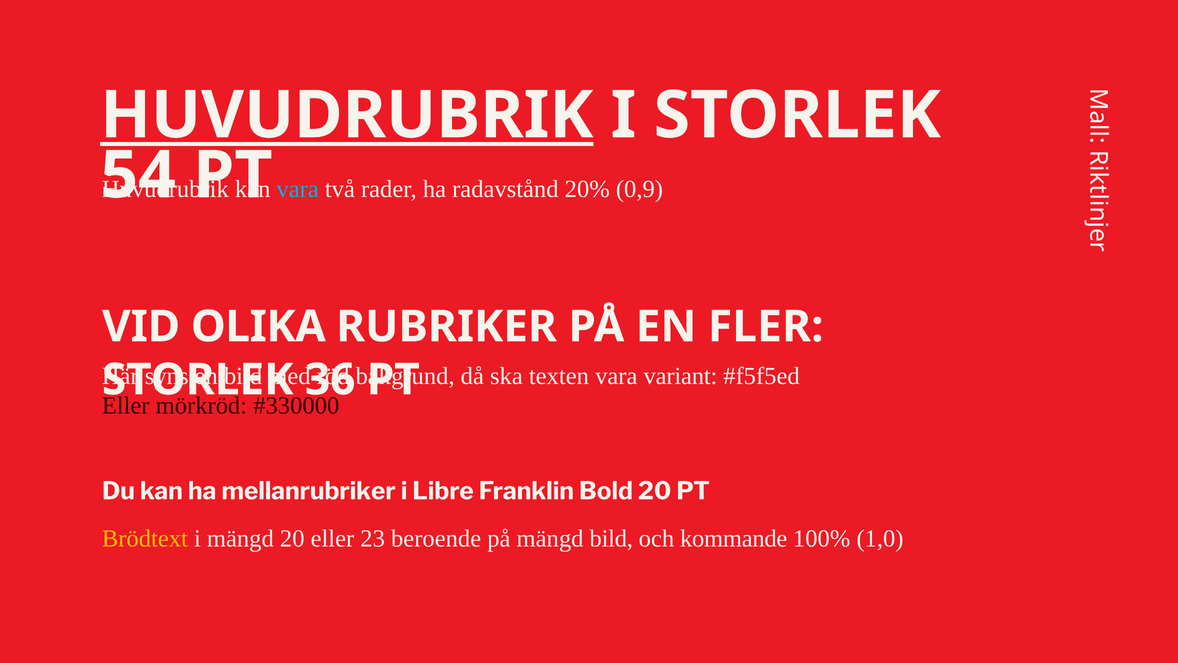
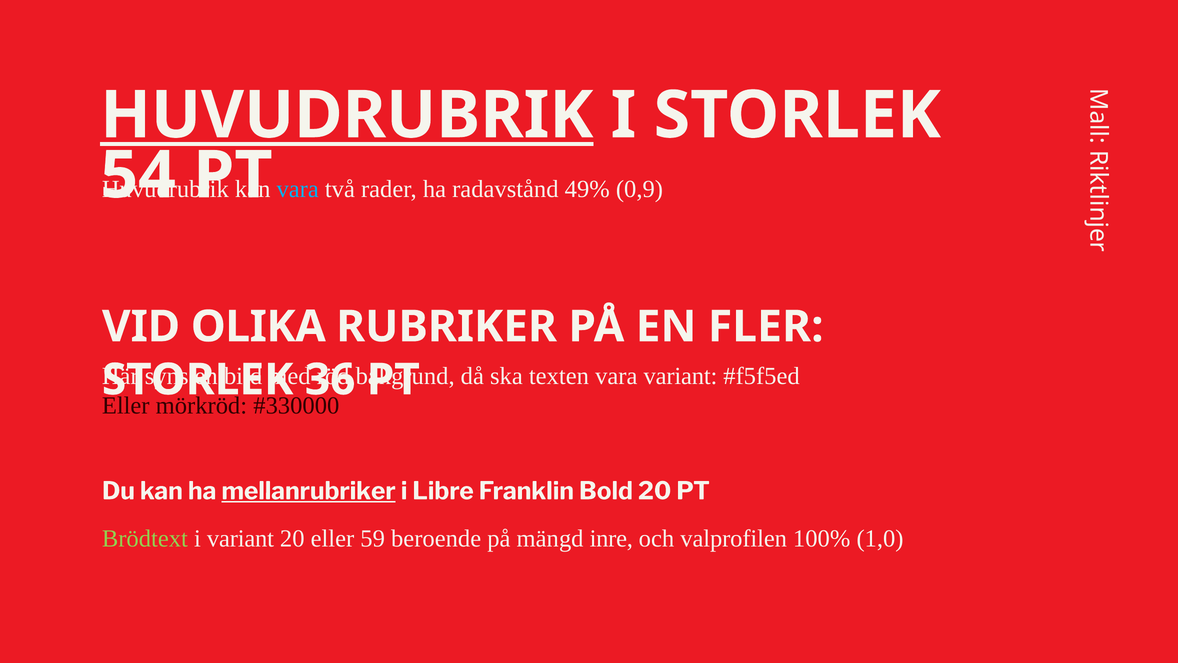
20%: 20% -> 49% (587, 189)
mellanrubriker underline: none -> present (309, 491)
Brödtext colour: yellow -> light green (145, 539)
i mängd: mängd -> variant (240, 539)
23: 23 -> 59 (373, 539)
mängd bild: bild -> inre (611, 539)
kommande: kommande -> valprofilen (734, 539)
